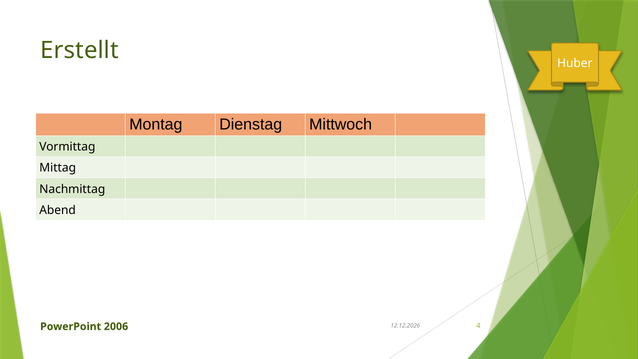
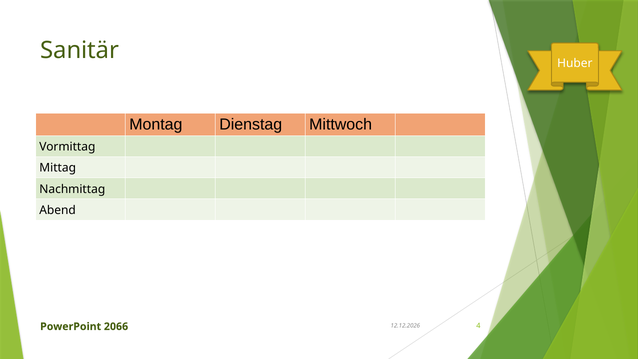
Erstellt: Erstellt -> Sanitär (80, 50)
2006: 2006 -> 2066 (116, 326)
